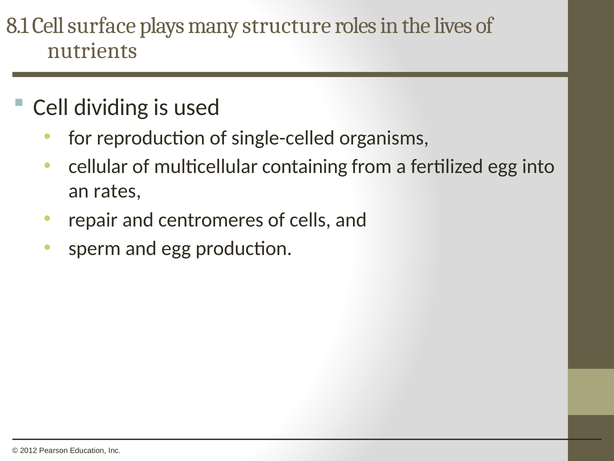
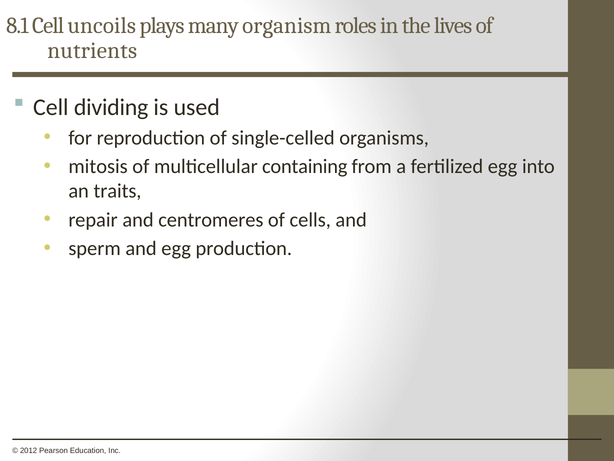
surface: surface -> uncoils (102, 26)
structure: structure -> organism (287, 26)
cellular: cellular -> mitosis (98, 166)
rates: rates -> traits (117, 191)
